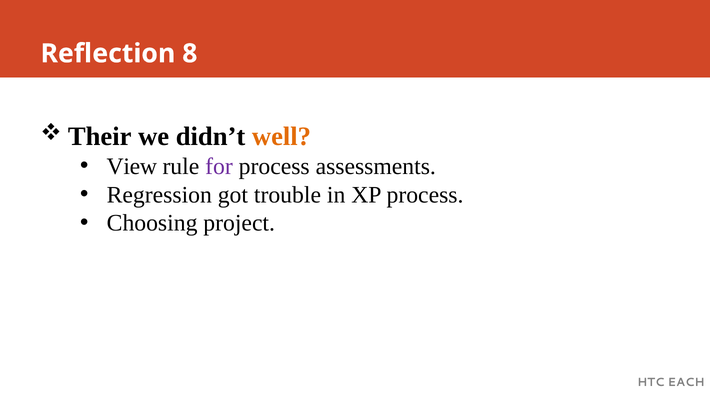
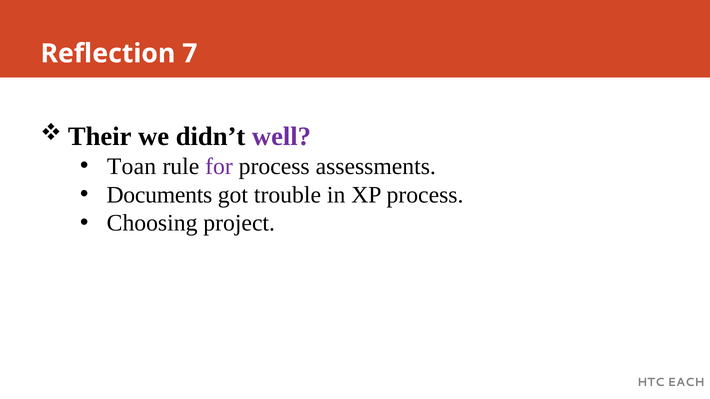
8: 8 -> 7 (190, 54)
well colour: orange -> purple (281, 137)
View: View -> Toan (132, 167)
Regression: Regression -> Documents (159, 195)
